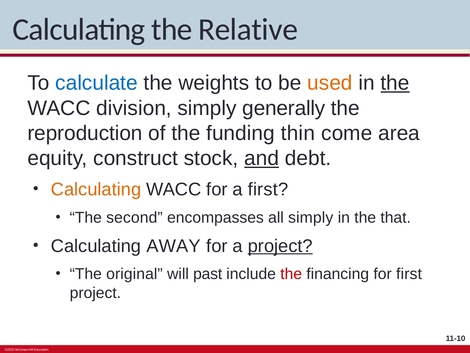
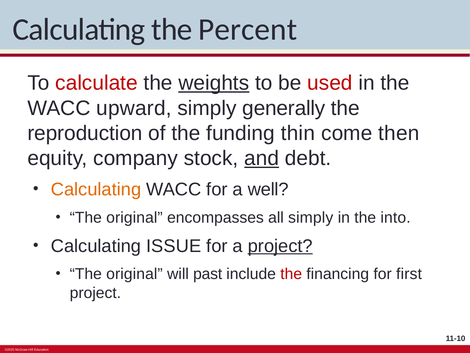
Relative: Relative -> Percent (248, 29)
calculate colour: blue -> red (97, 83)
weights underline: none -> present (214, 83)
used colour: orange -> red (330, 83)
the underline: present -> none (395, 83)
division: division -> upward (134, 108)
area: area -> then (399, 133)
construct: construct -> company (136, 158)
a first: first -> well (268, 189)
second: second -> original (134, 217)
that: that -> into (396, 217)
AWAY: AWAY -> ISSUE (174, 246)
